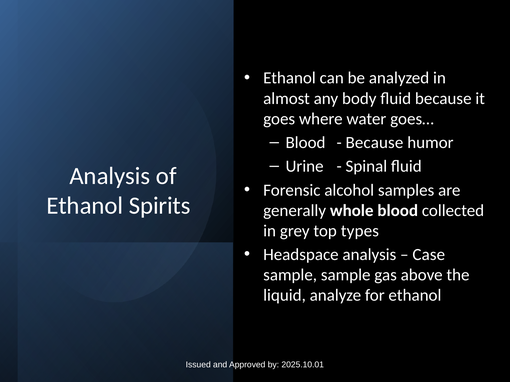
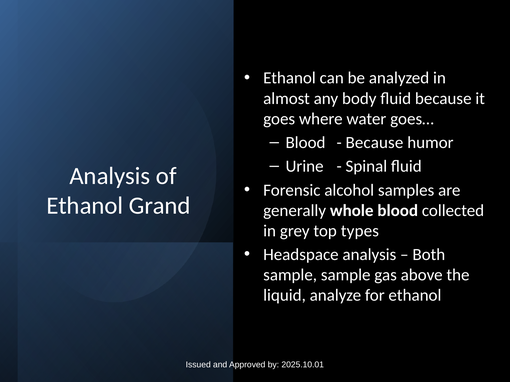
Spirits: Spirits -> Grand (160, 206)
Case: Case -> Both (429, 255)
